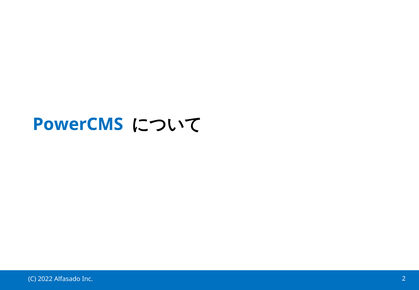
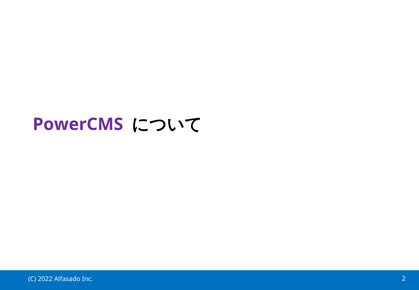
PowerCMS colour: blue -> purple (78, 124)
